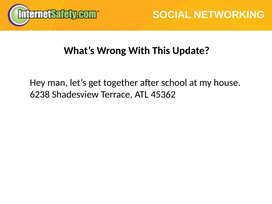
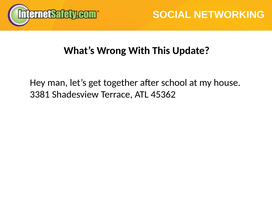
6238: 6238 -> 3381 (40, 94)
